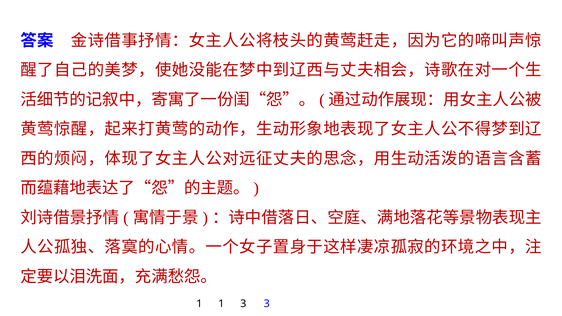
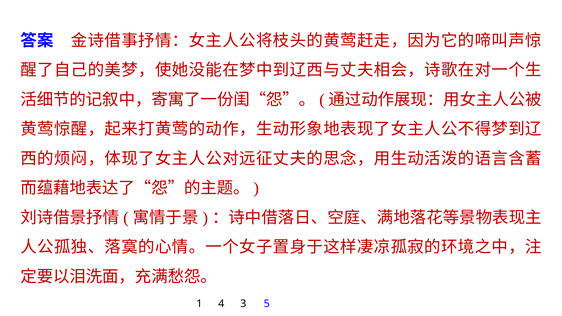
1 1: 1 -> 4 (221, 304)
3 3: 3 -> 5 (267, 304)
